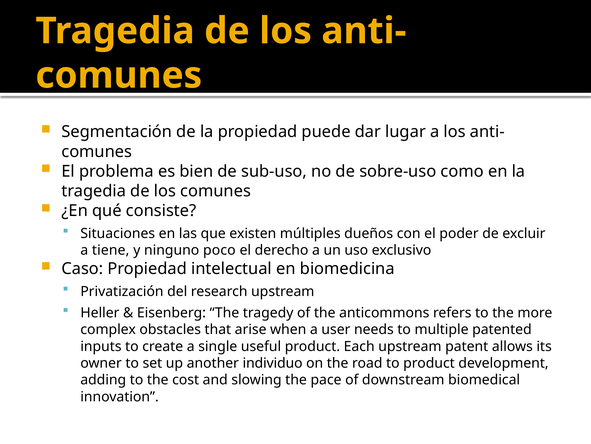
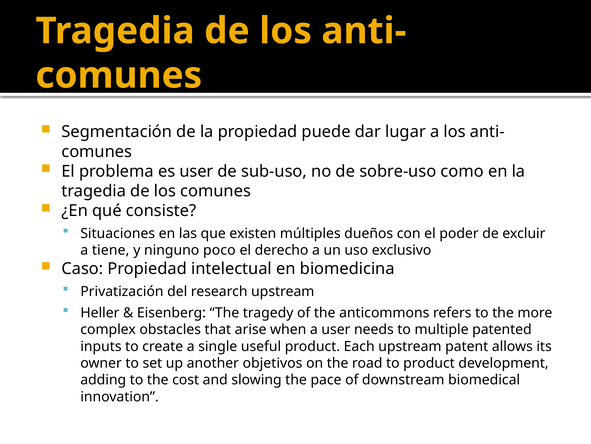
es bien: bien -> user (196, 171)
individuo: individuo -> objetivos (273, 363)
